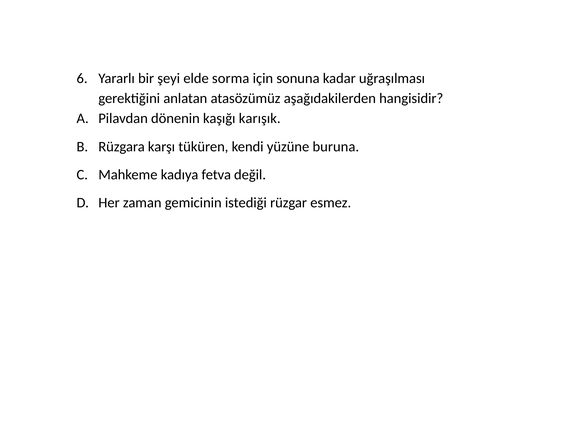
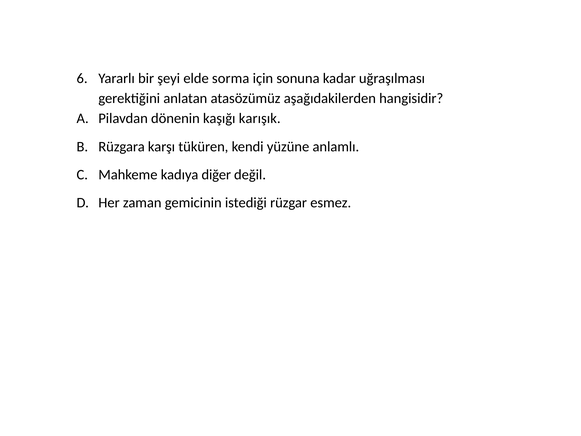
buruna: buruna -> anlamlı (336, 146)
fetva: fetva -> diğer (216, 175)
